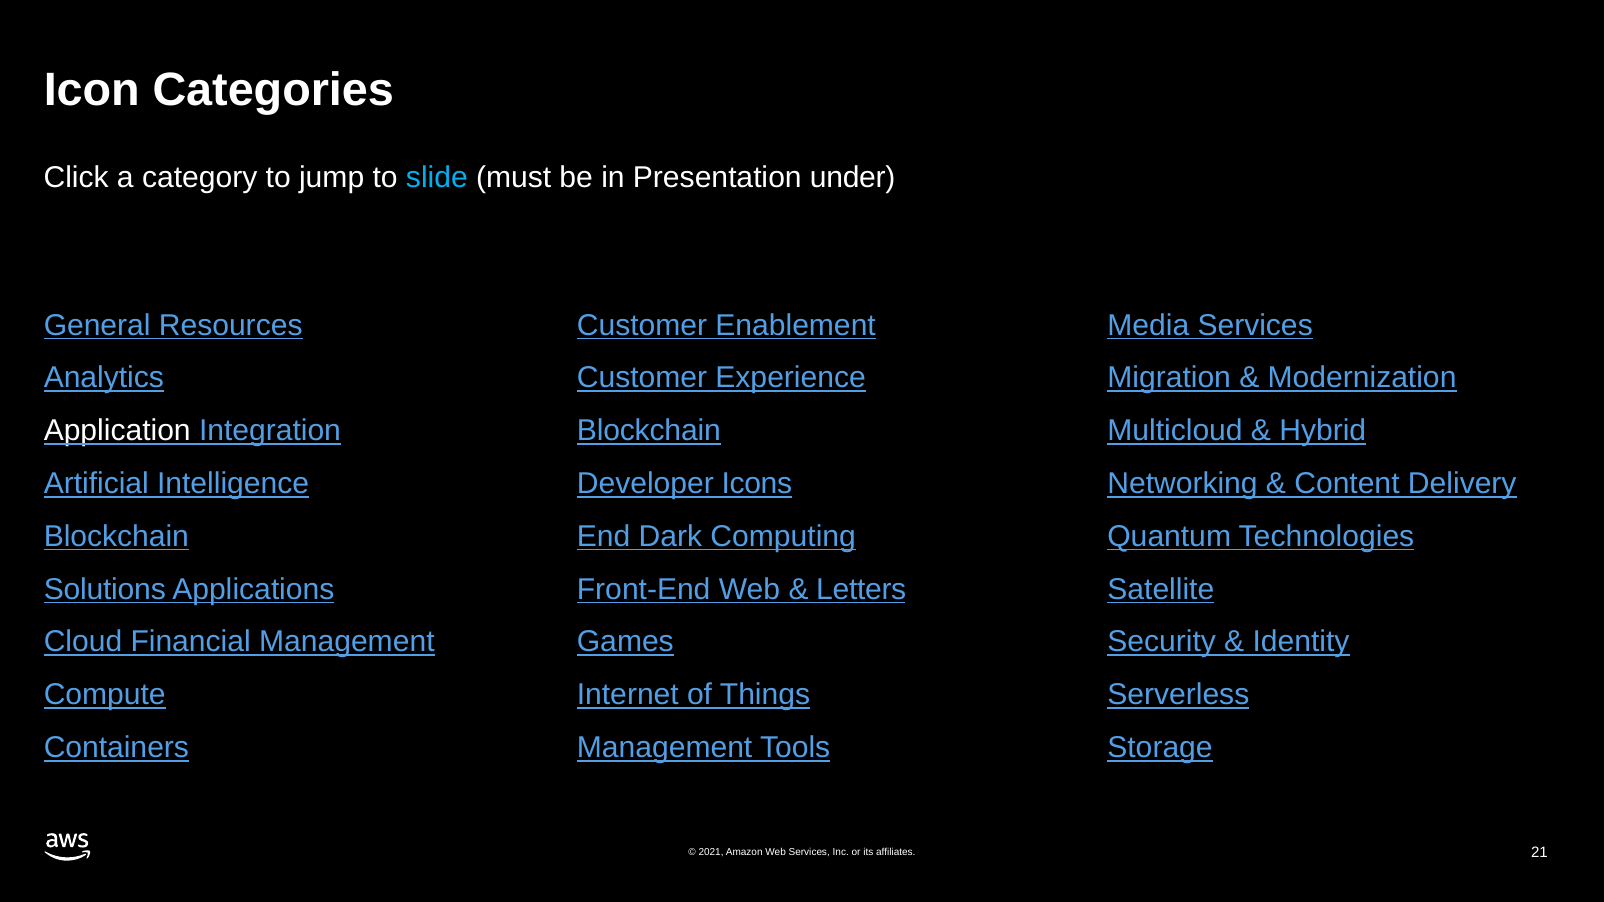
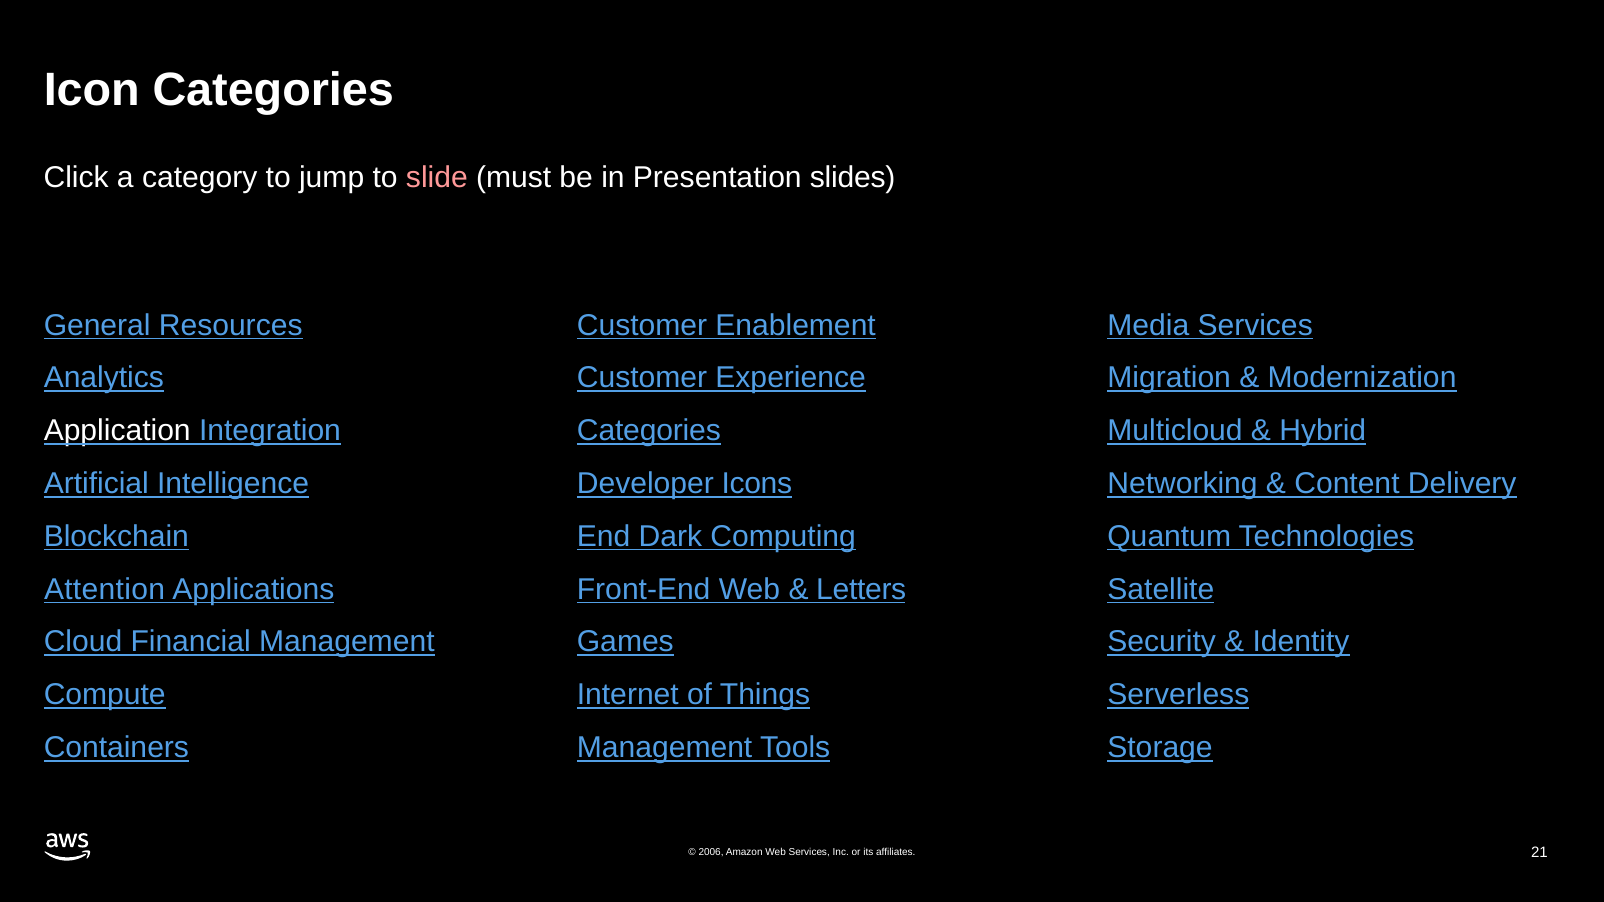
slide colour: light blue -> pink (437, 177)
under: under -> slides (853, 177)
Blockchain: Blockchain -> Categories (649, 431)
Solutions: Solutions -> Attention (105, 589)
2021: 2021 -> 2006 (711, 852)
